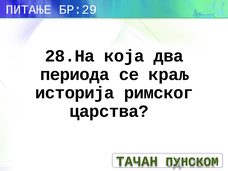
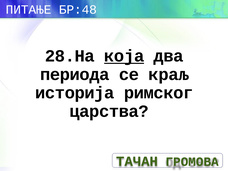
БР:29: БР:29 -> БР:48 (78, 10)
која underline: none -> present (124, 56)
ПУНСКОМ: ПУНСКОМ -> ГРОМОВА (192, 162)
